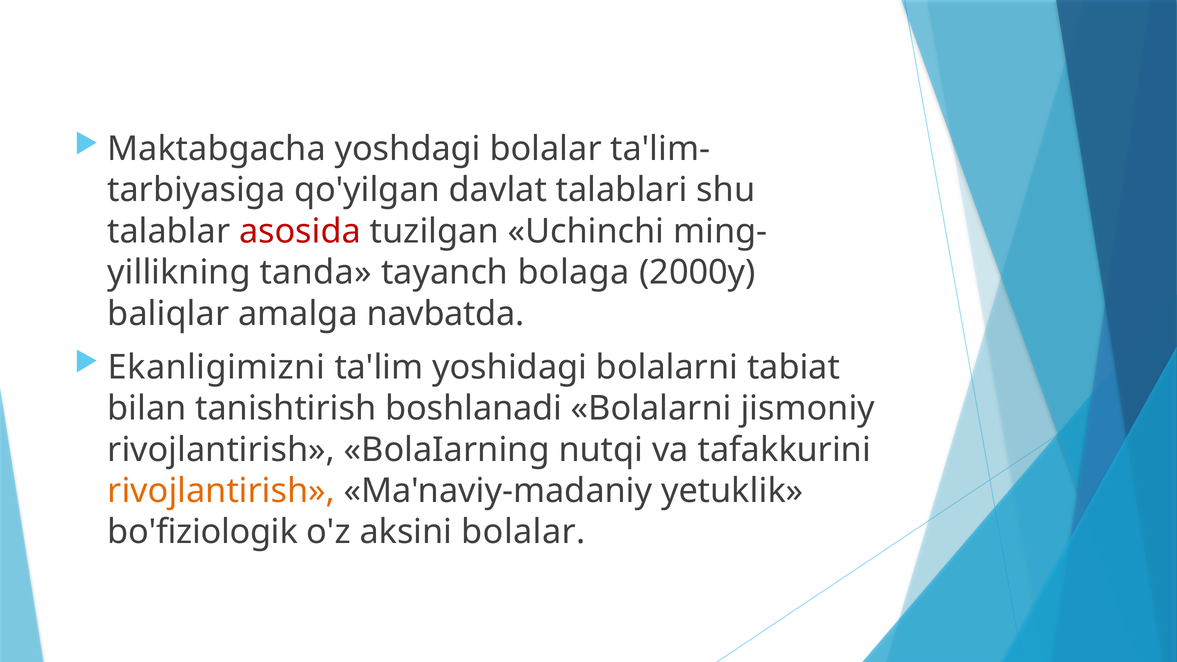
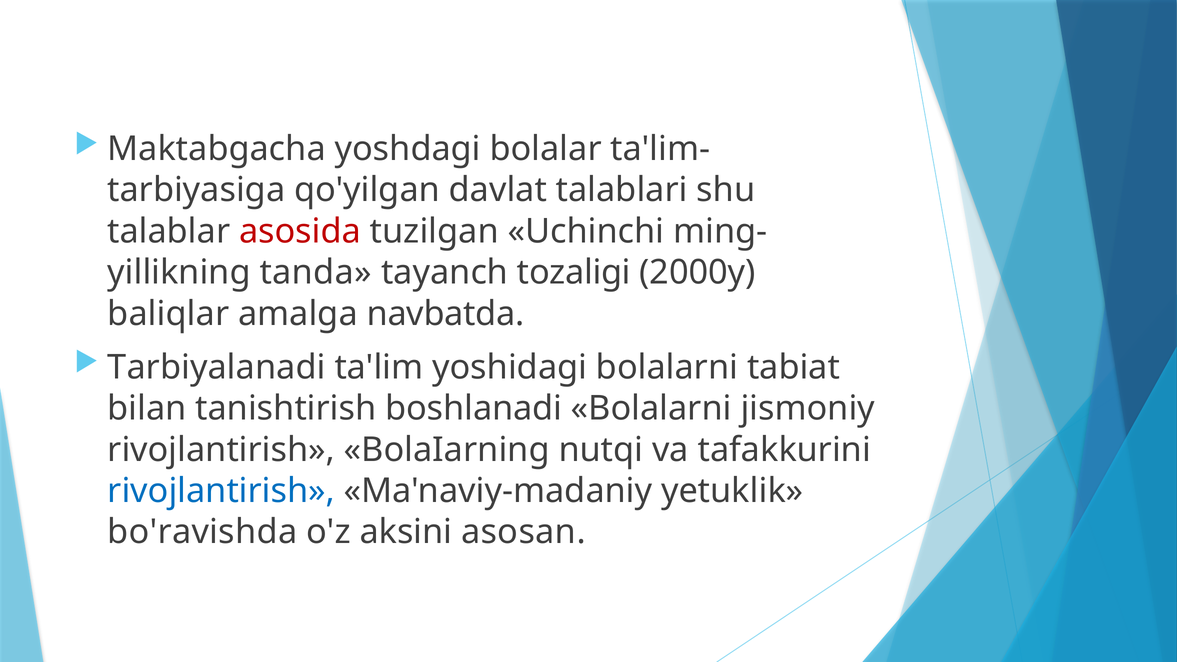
bolaga: bolaga -> tozaligi (574, 273)
Ekanligimizni: Ekanligimizni -> Tarbiyalanadi (217, 367)
rivojlantirish colour: orange -> blue (221, 491)
bo'fiziologik: bo'fiziologik -> bo'ravishda (202, 532)
aksini bolalar: bolalar -> asosan (523, 532)
